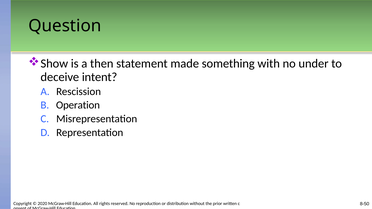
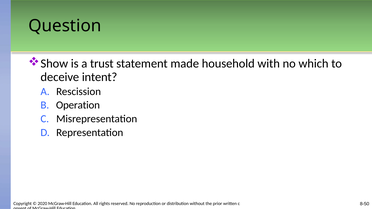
then: then -> trust (102, 64)
something: something -> household (228, 64)
under: under -> which (314, 64)
